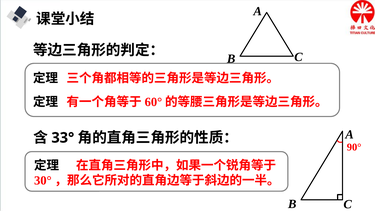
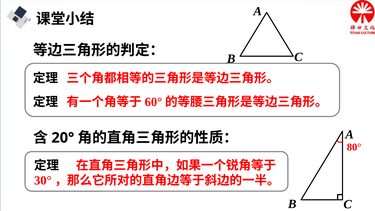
33°: 33° -> 20° (63, 138)
90°: 90° -> 80° (354, 147)
